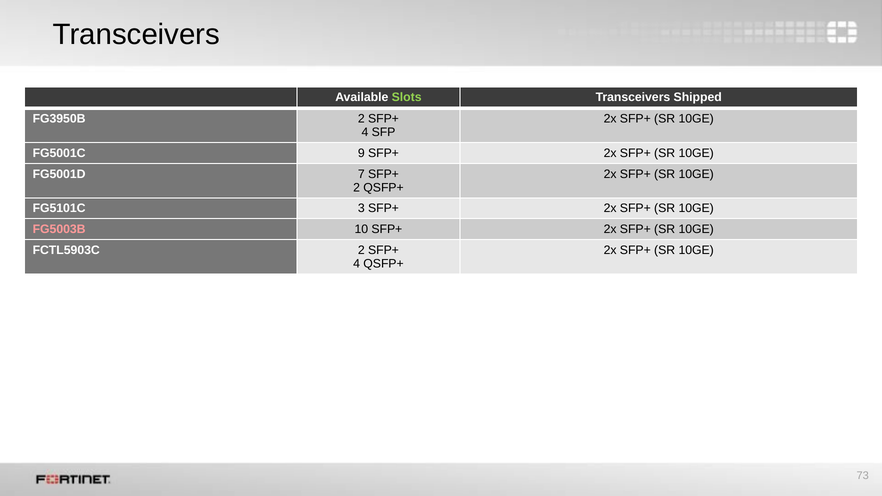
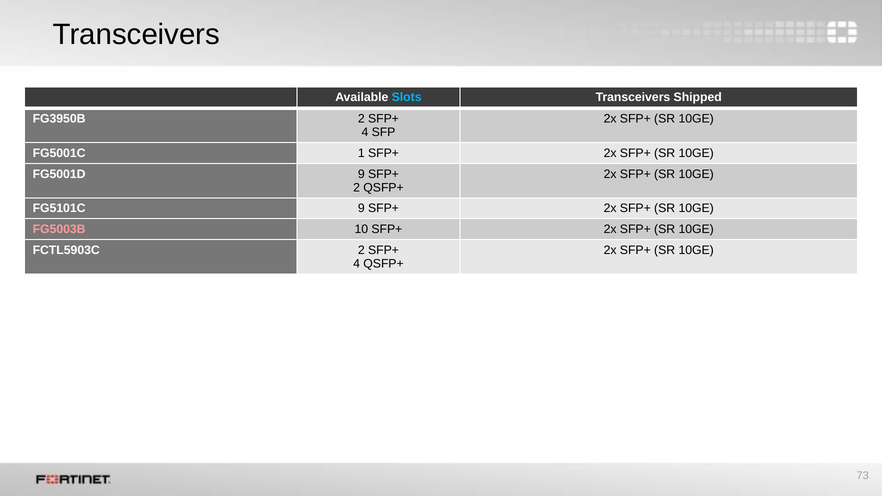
Slots colour: light green -> light blue (407, 97)
9: 9 -> 1 (361, 153)
FG5001D 7: 7 -> 9 (361, 174)
FG5101C 3: 3 -> 9 (361, 209)
